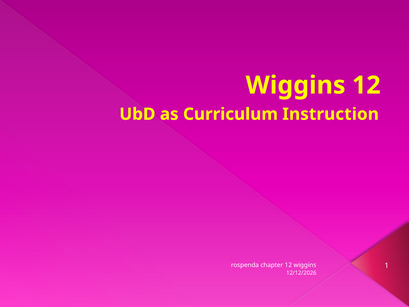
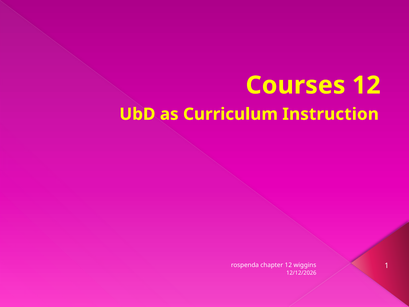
Wiggins: Wiggins -> Courses (296, 85)
